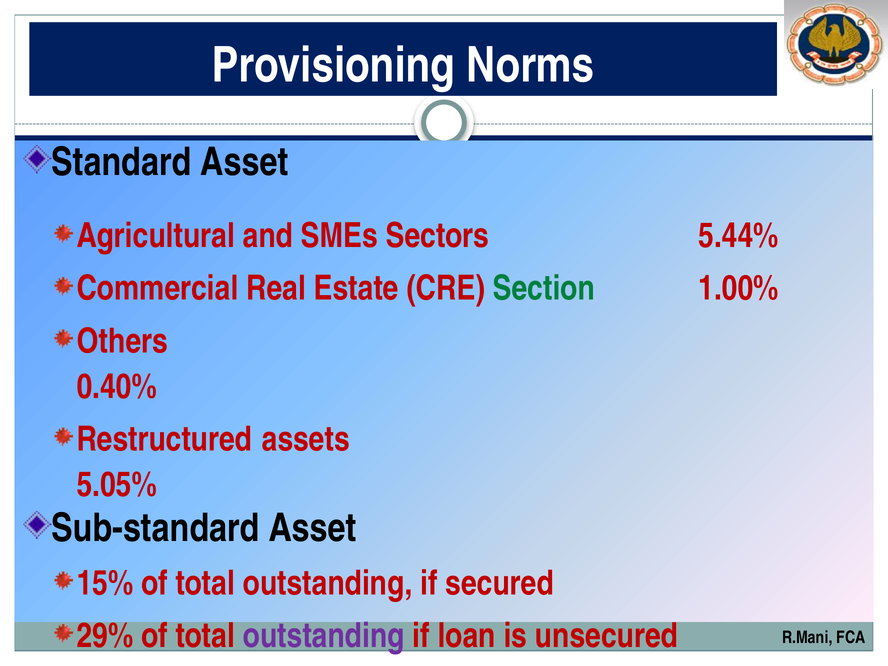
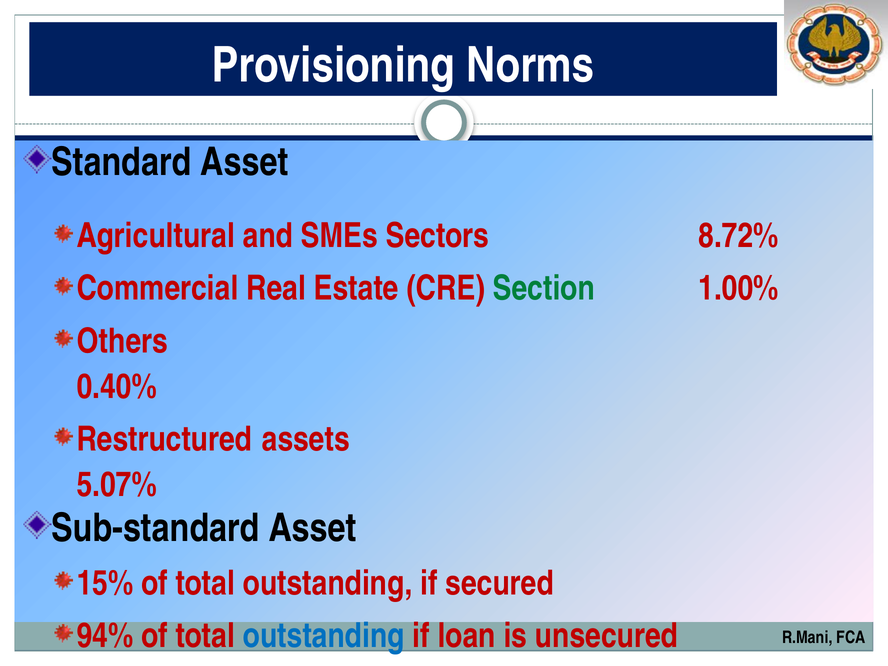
5.44%: 5.44% -> 8.72% (738, 236)
5.05%: 5.05% -> 5.07% (117, 485)
29%: 29% -> 94% (105, 636)
outstanding colour: purple -> blue (324, 636)
